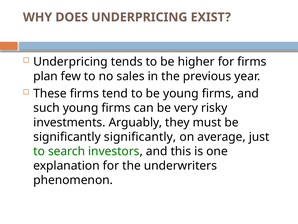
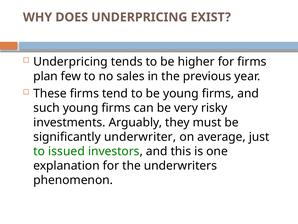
significantly significantly: significantly -> underwriter (140, 137)
search: search -> issued (66, 151)
